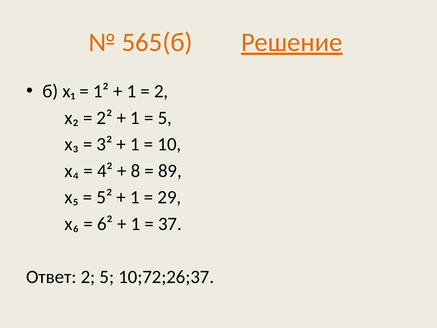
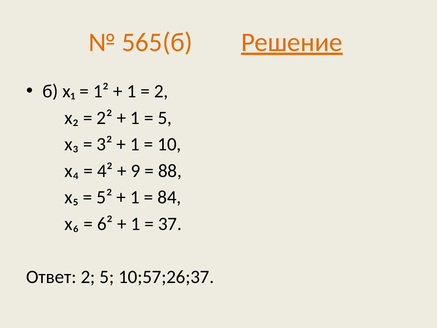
8: 8 -> 9 (135, 171)
89: 89 -> 88 (170, 171)
29: 29 -> 84 (169, 197)
10;72;26;37: 10;72;26;37 -> 10;57;26;37 (166, 277)
